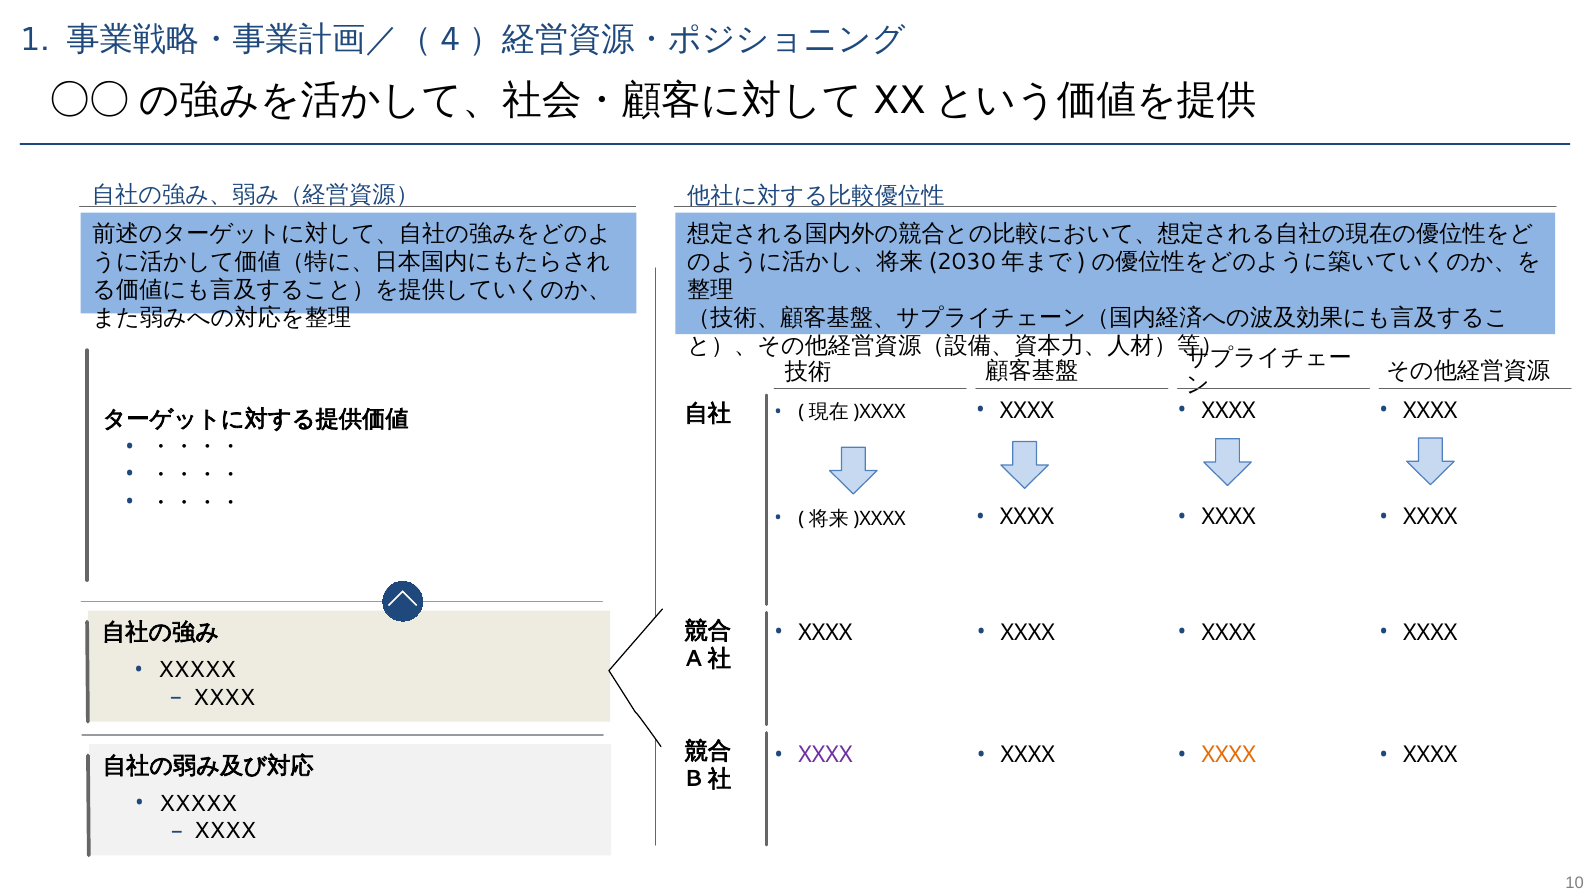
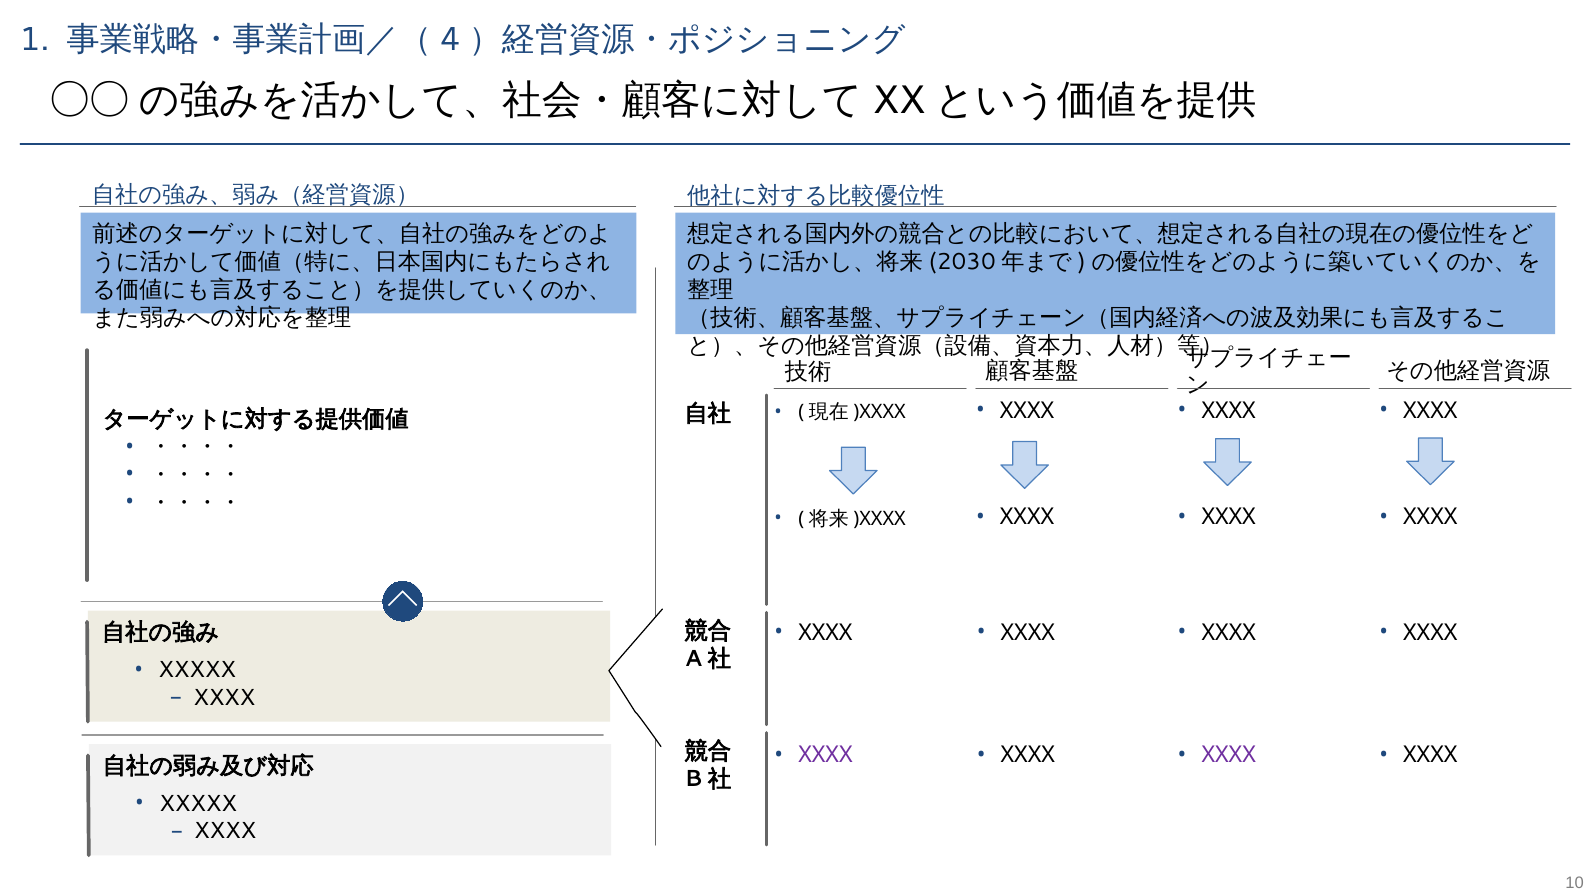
XXXX colour: orange -> purple (1229, 755)
